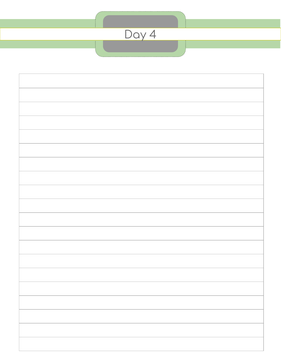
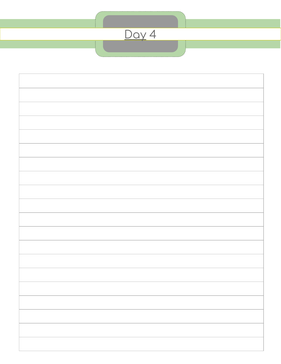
Day underline: none -> present (135, 35)
